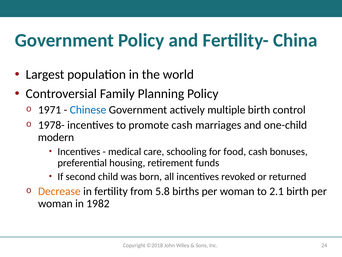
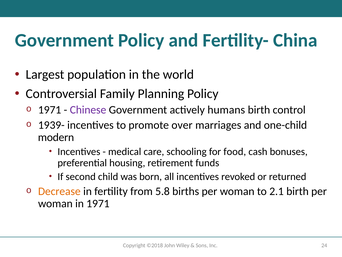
Chinese colour: blue -> purple (88, 110)
multiple: multiple -> humans (226, 110)
78-: 78- -> 39- (57, 125)
promote cash: cash -> over (182, 125)
in 19 82: 82 -> 71 (104, 203)
